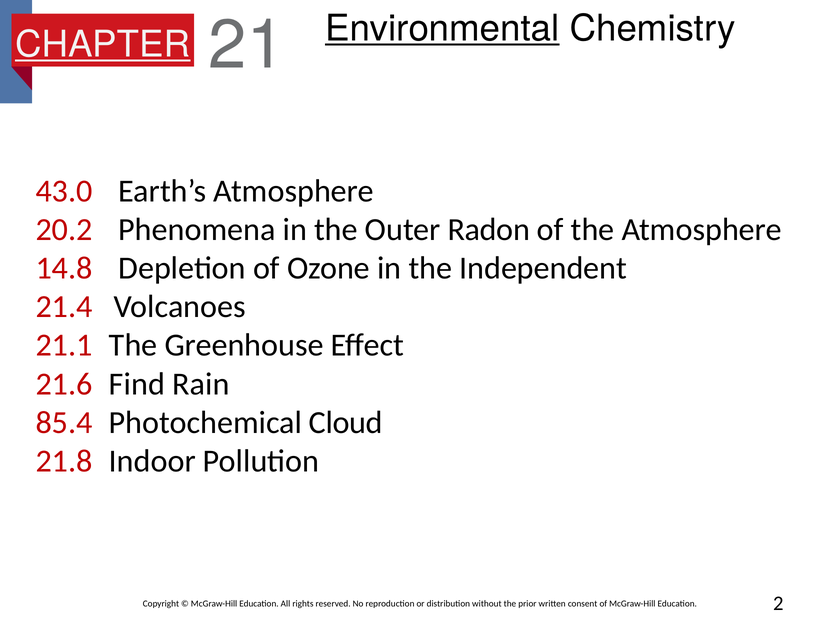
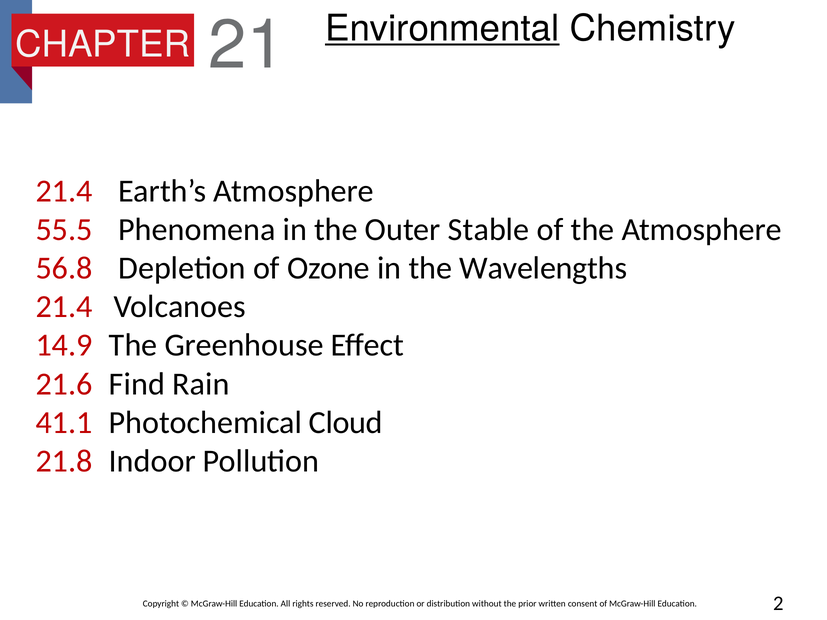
CHAPTER underline: present -> none (103, 45)
43.0: 43.0 -> 21.4 (64, 191)
20.2: 20.2 -> 55.5 (64, 230)
Radon: Radon -> Stable (489, 230)
14.8: 14.8 -> 56.8 (64, 268)
Independent: Independent -> Wavelengths (543, 268)
21.1: 21.1 -> 14.9 (64, 345)
85.4: 85.4 -> 41.1 (64, 423)
